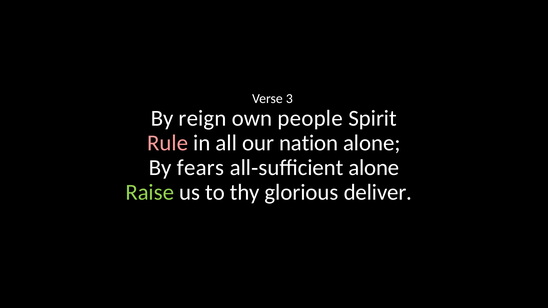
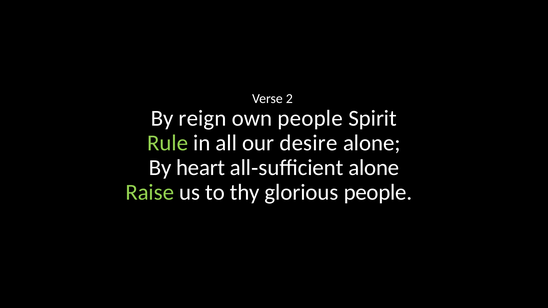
3: 3 -> 2 (289, 99)
Rule colour: pink -> light green (168, 143)
nation: nation -> desire (308, 143)
fears: fears -> heart (201, 168)
glorious deliver: deliver -> people (378, 192)
